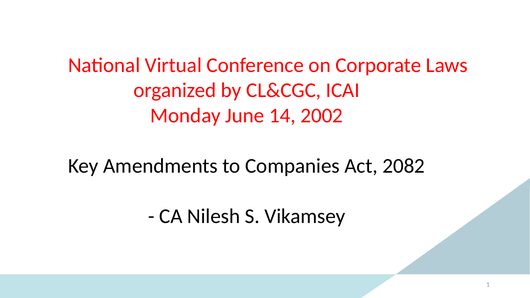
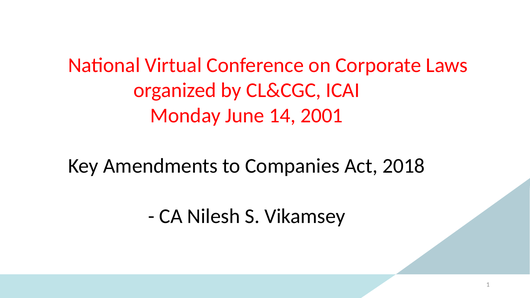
2002: 2002 -> 2001 (322, 116)
2082: 2082 -> 2018 (404, 166)
